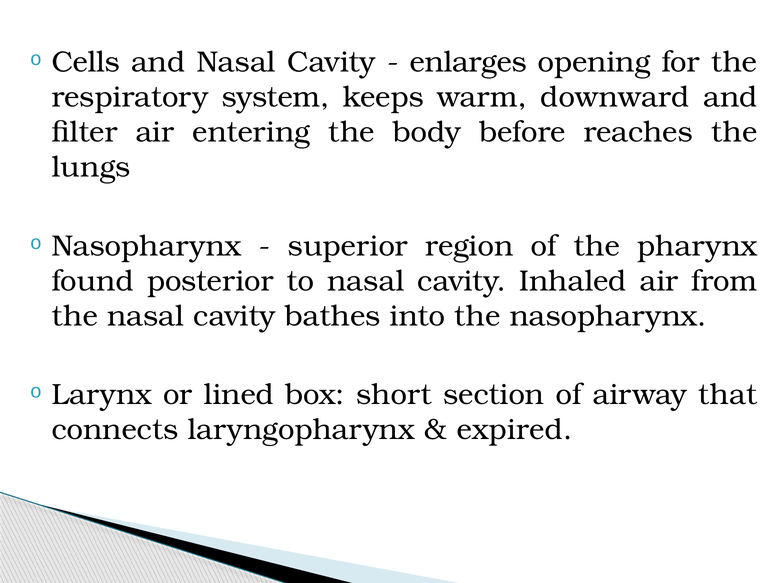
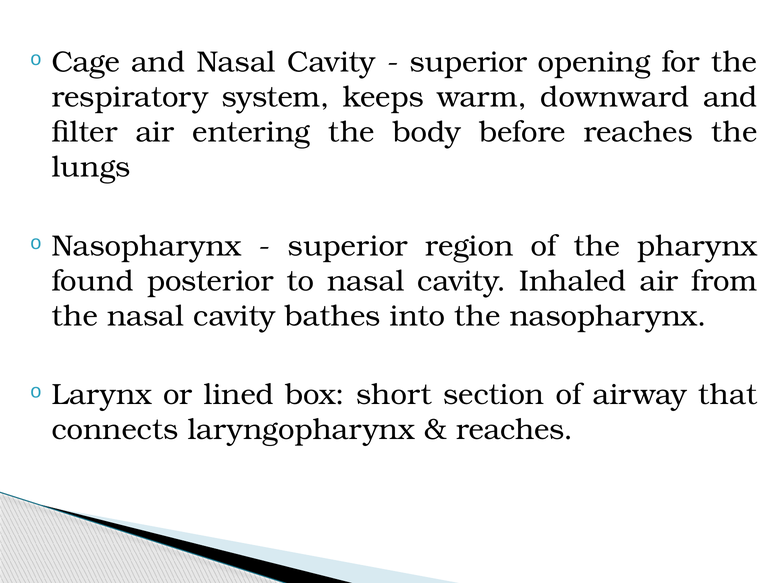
Cells: Cells -> Cage (86, 62)
enlarges: enlarges -> superior (468, 62)
expired: expired -> reaches (515, 430)
